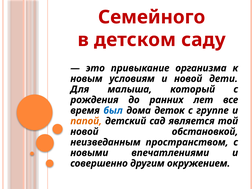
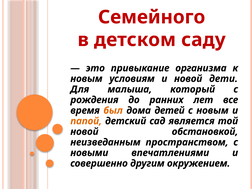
был colour: blue -> orange (113, 110)
деток: деток -> детей (170, 110)
с группе: группе -> новым (212, 110)
